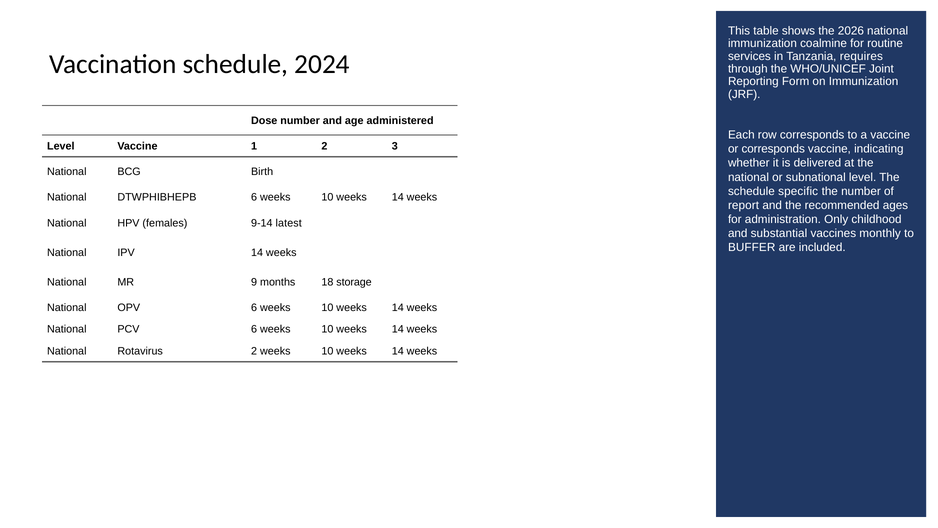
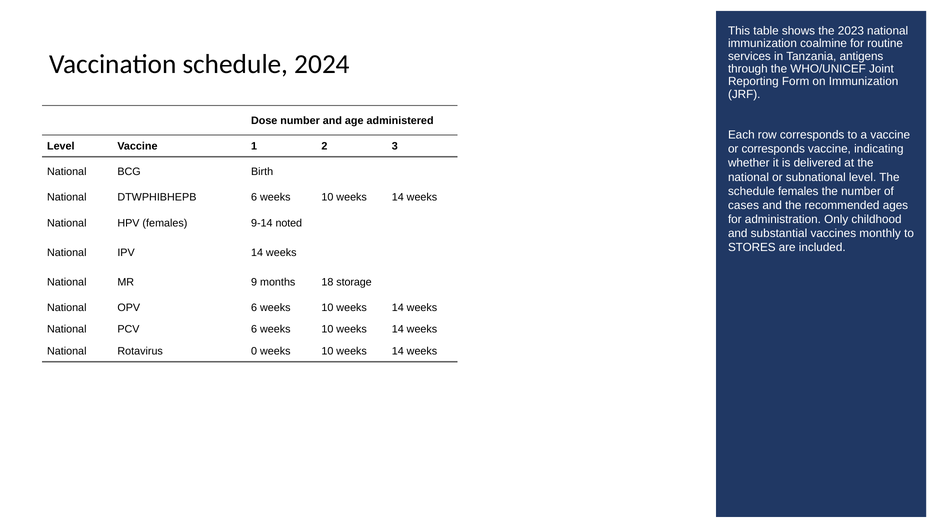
2026: 2026 -> 2023 (851, 31)
requires: requires -> antigens (861, 56)
schedule specific: specific -> females (798, 191)
report: report -> cases (744, 205)
latest: latest -> noted (289, 223)
BUFFER: BUFFER -> STORES (752, 247)
Rotavirus 2: 2 -> 0 (254, 351)
